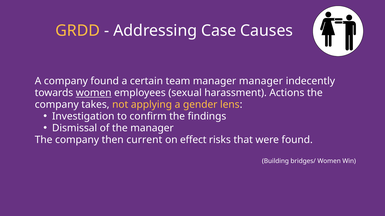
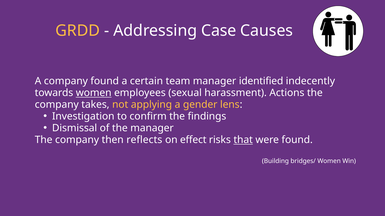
manager manager: manager -> identified (261, 81)
current: current -> reflects (144, 140)
that underline: none -> present (243, 140)
